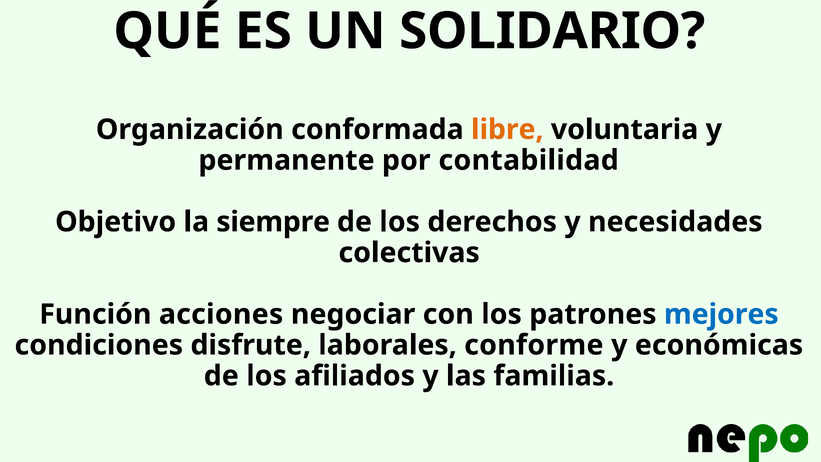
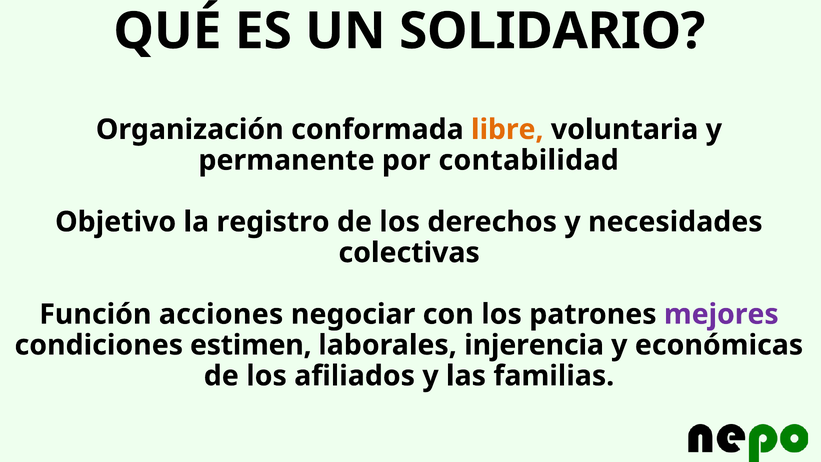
siempre: siempre -> registro (273, 222)
mejores colour: blue -> purple (721, 314)
disfrute: disfrute -> estimen (251, 345)
conforme: conforme -> injerencia (534, 345)
